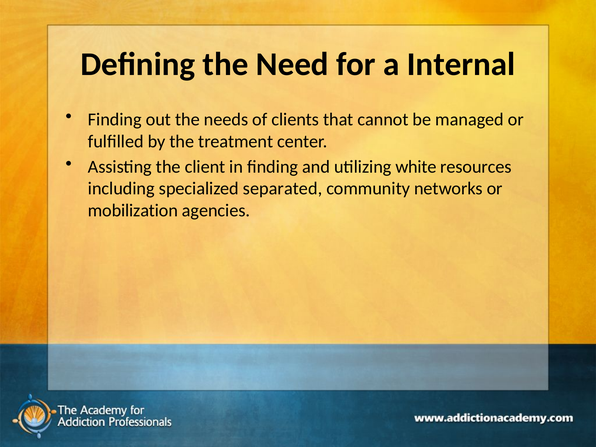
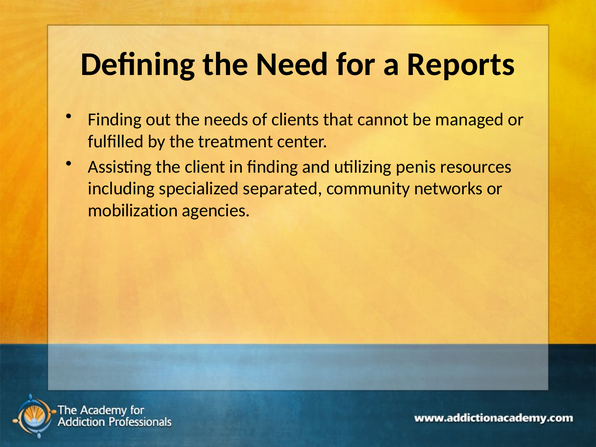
Internal: Internal -> Reports (461, 64)
white: white -> penis (416, 167)
